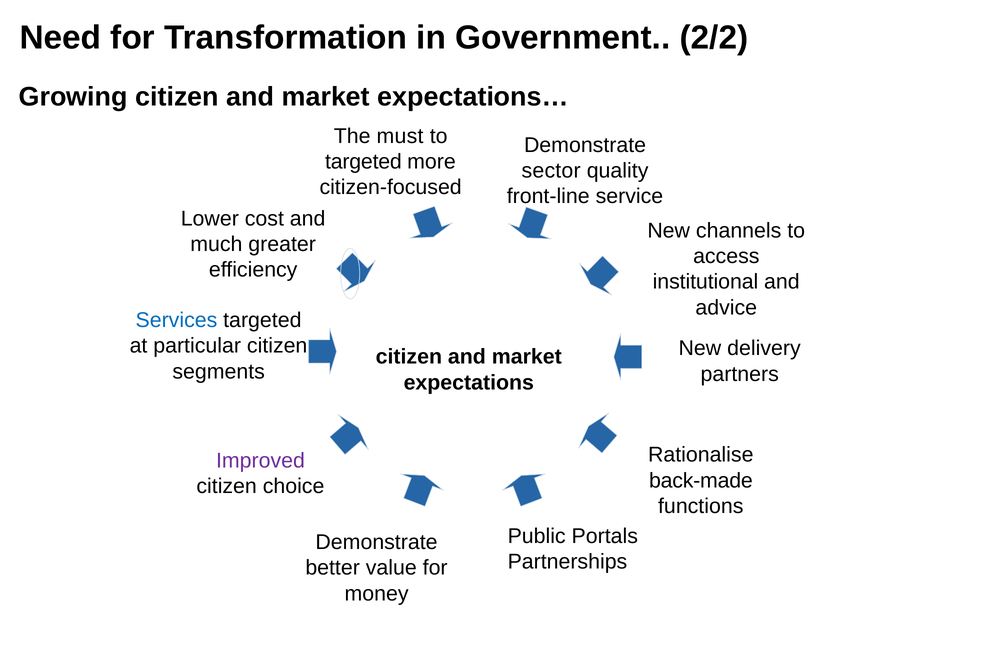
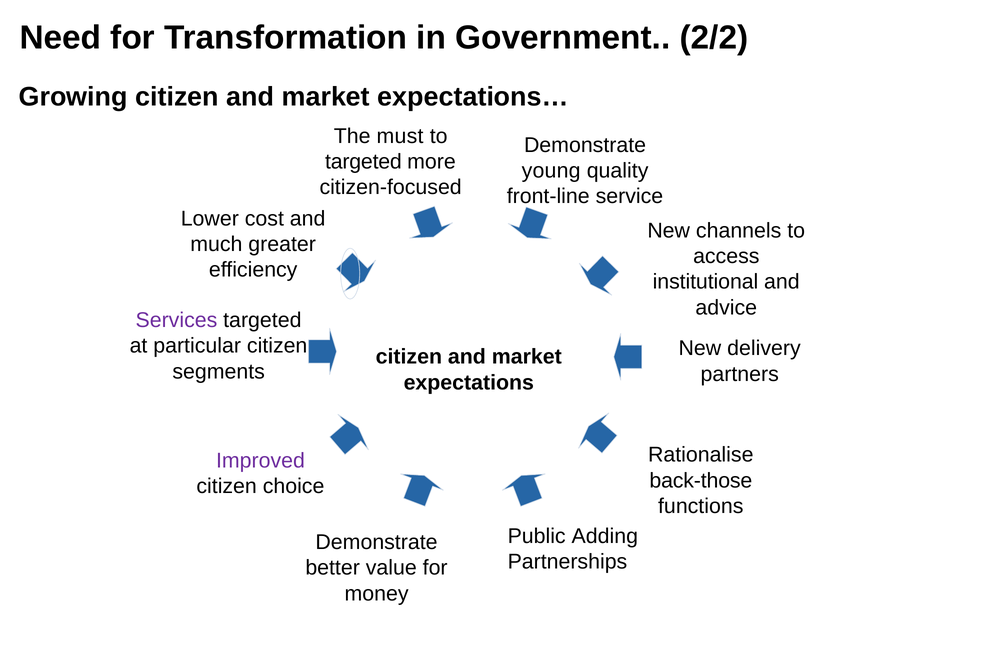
sector: sector -> young (551, 171)
Services colour: blue -> purple (176, 320)
back-made: back-made -> back-those (701, 481)
Portals: Portals -> Adding (605, 536)
